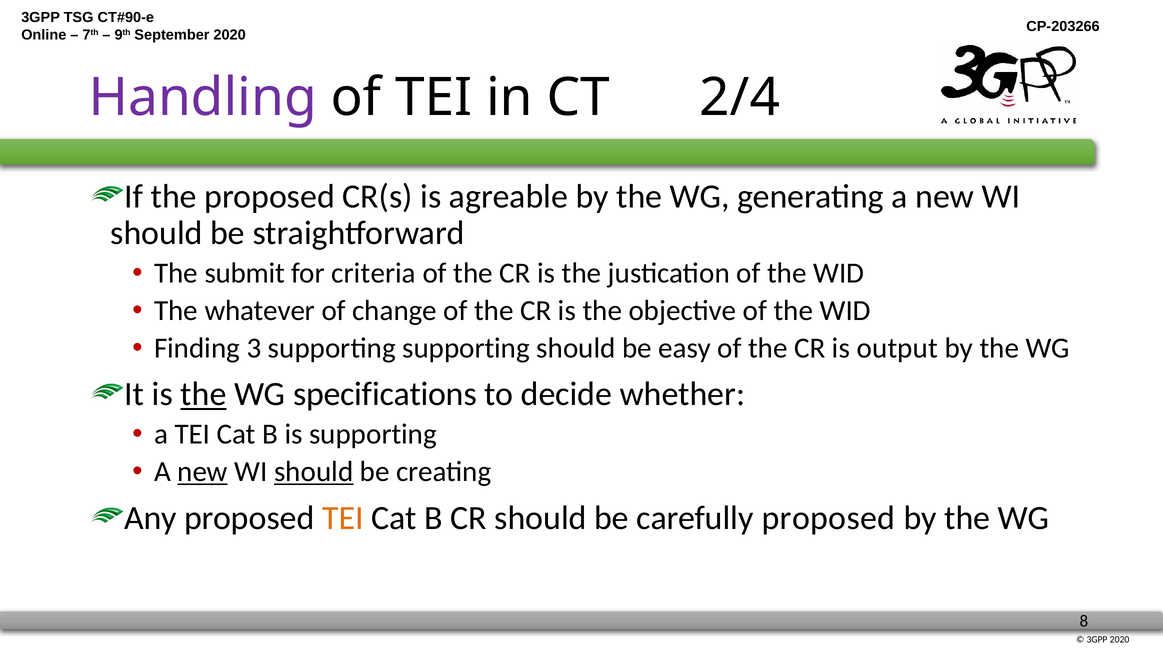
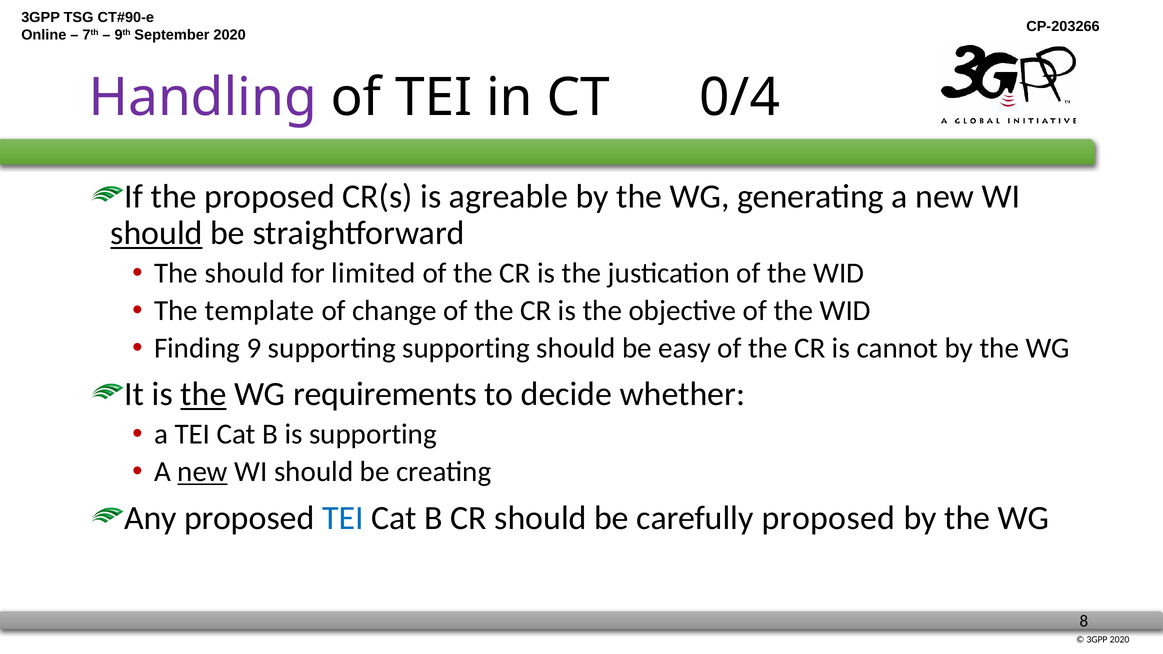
2/4: 2/4 -> 0/4 (740, 98)
should underline: none -> present (157, 233)
The submit: submit -> should (244, 273)
criteria: criteria -> limited (374, 273)
whatever: whatever -> template (260, 311)
3: 3 -> 9 (254, 348)
output: output -> cannot (897, 348)
specifications: specifications -> requirements (385, 394)
should underline: present -> none (314, 472)
TEI colour: orange -> blue (343, 518)
